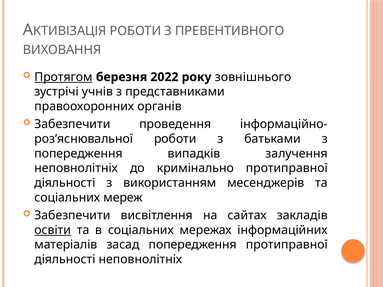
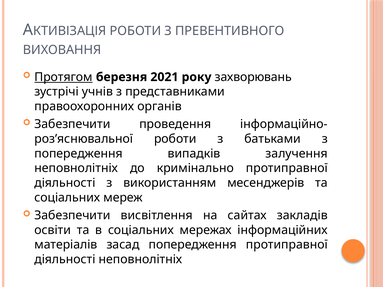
2022: 2022 -> 2021 (164, 77)
зовнішнього: зовнішнього -> захворювань (253, 77)
освіти underline: present -> none (53, 230)
